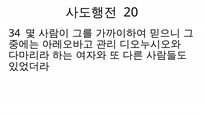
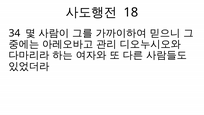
20: 20 -> 18 (131, 12)
